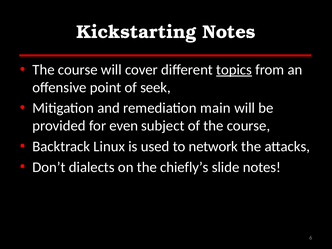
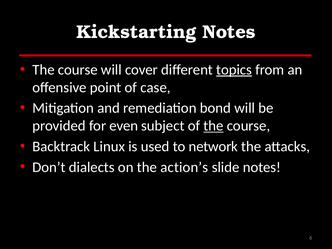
seek: seek -> case (155, 87)
main: main -> bond (215, 108)
the underline: none -> present (213, 126)
chiefly’s: chiefly’s -> action’s (184, 167)
